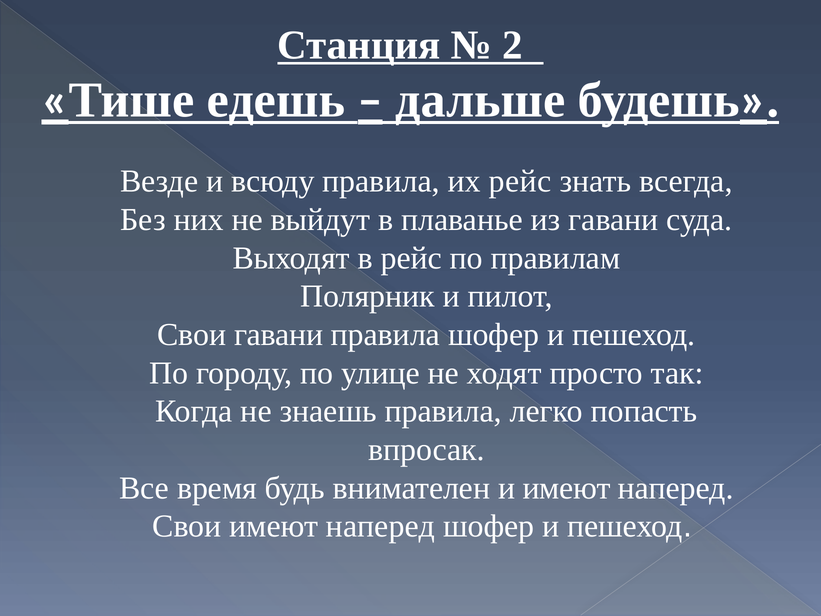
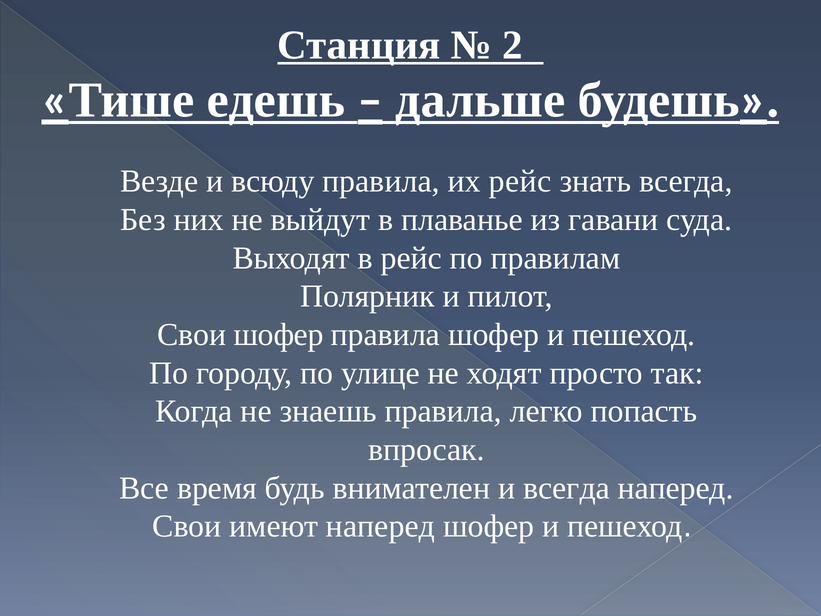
Свои гавани: гавани -> шофер (279, 335)
и имеют: имеют -> всегда (567, 488)
